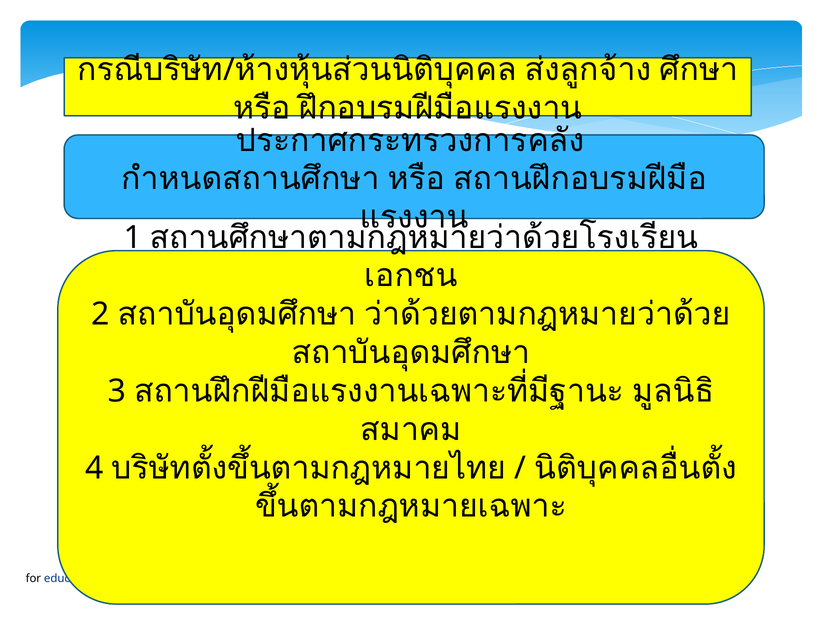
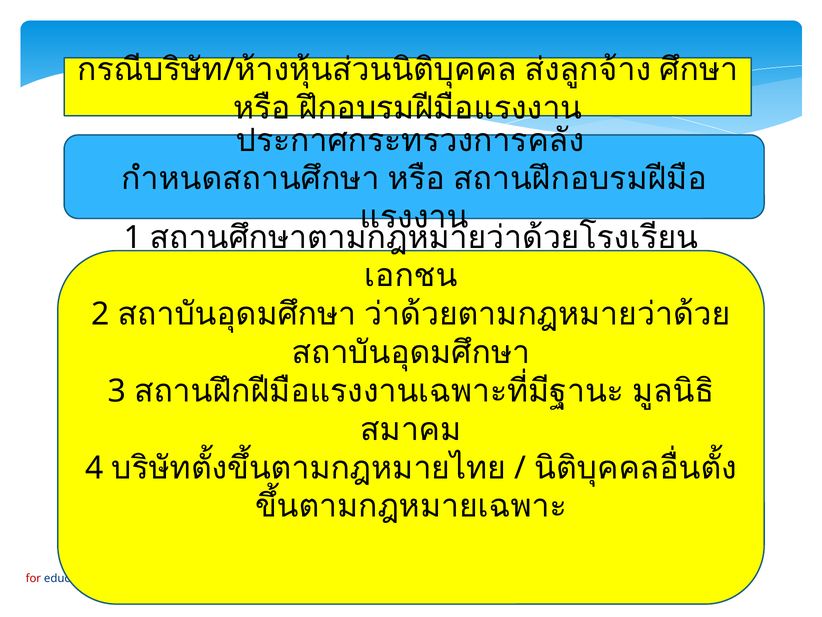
for colour: black -> red (33, 578)
